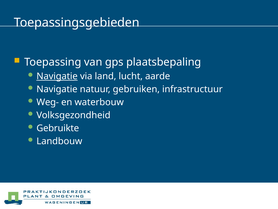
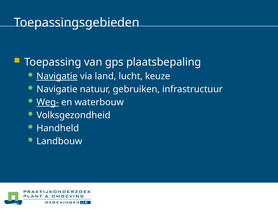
aarde: aarde -> keuze (158, 76)
Weg- underline: none -> present (48, 102)
Gebruikte: Gebruikte -> Handheld (58, 128)
